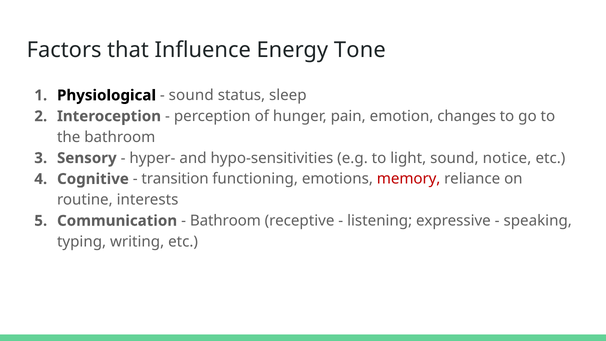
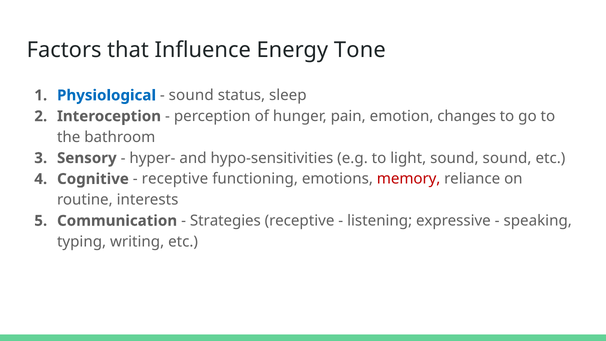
Physiological colour: black -> blue (106, 95)
sound notice: notice -> sound (507, 158)
transition: transition -> receptive (175, 179)
Bathroom: Bathroom -> Strategies (225, 221)
